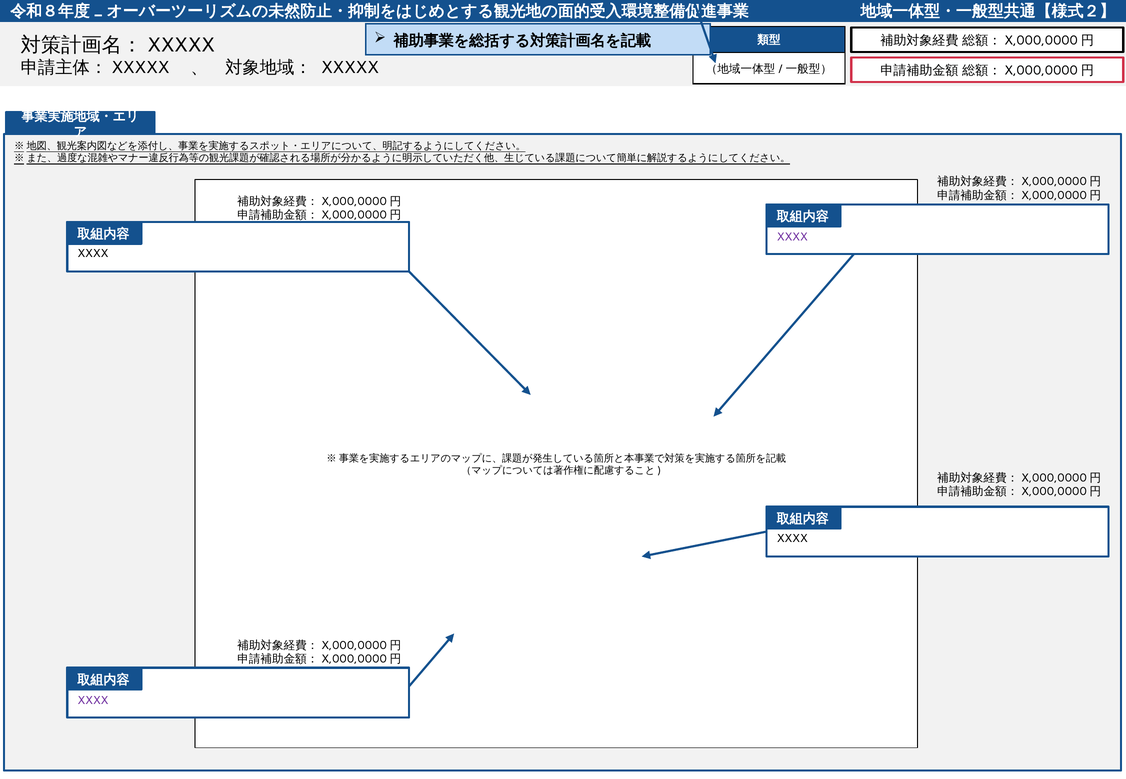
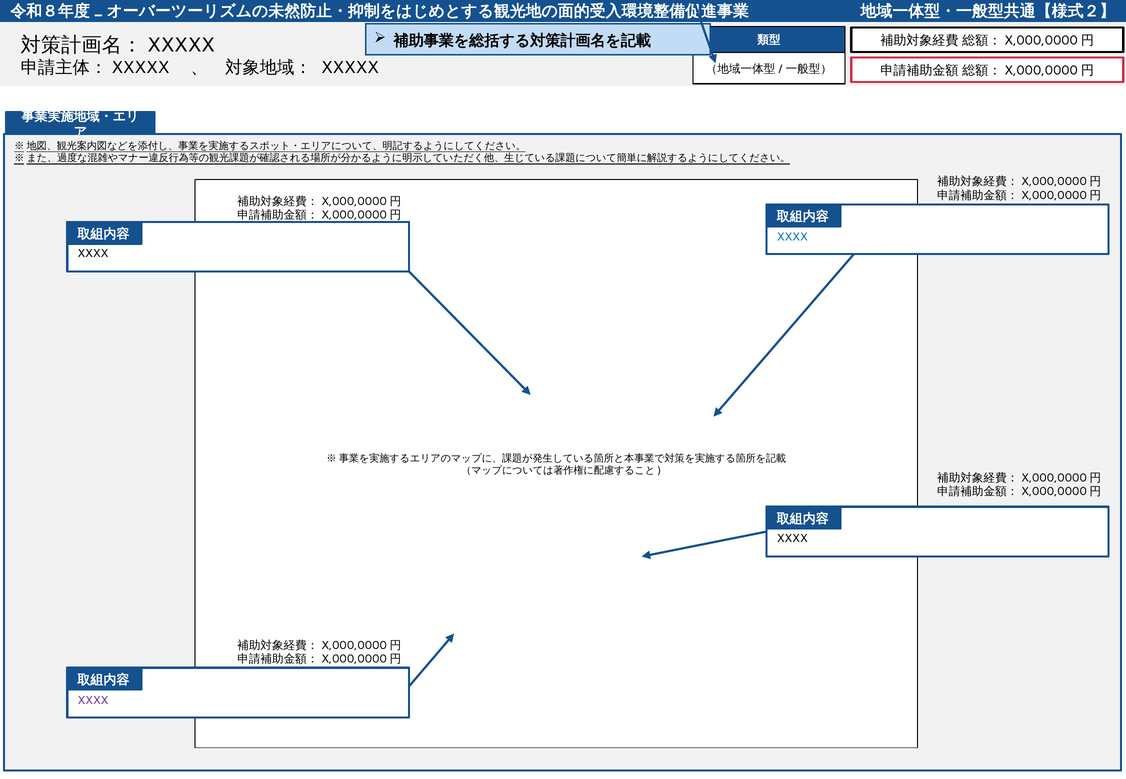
XXXX colour: purple -> blue (792, 237)
